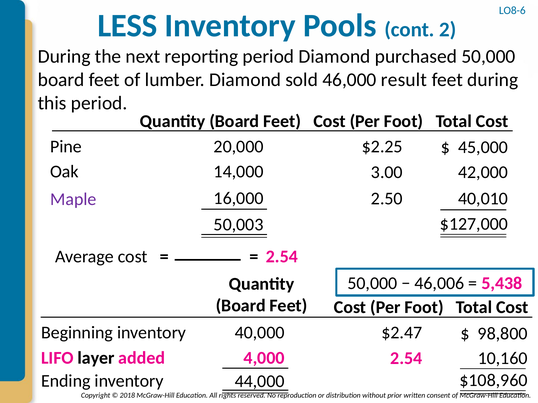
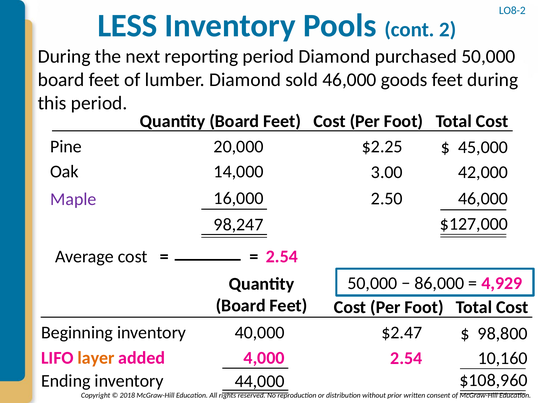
LO8-6: LO8-6 -> LO8-2 (512, 11)
result: result -> goods (404, 80)
40,010: 40,010 -> 46,000 (483, 199)
50,003: 50,003 -> 98,247 (239, 225)
46,006: 46,006 -> 86,000 (439, 284)
5,438: 5,438 -> 4,929 (502, 284)
layer colour: black -> orange (96, 358)
